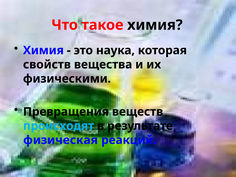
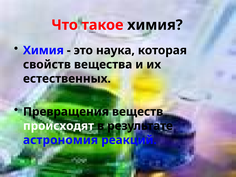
физическими: физическими -> естественных (67, 79)
происходят colour: light blue -> white (59, 126)
физическая: физическая -> астрономия (61, 140)
